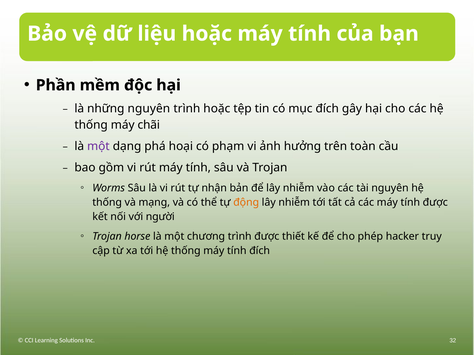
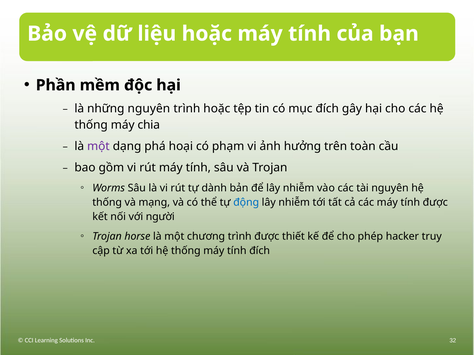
chãi: chãi -> chia (149, 125)
nhận: nhận -> dành (214, 188)
động colour: orange -> blue (246, 203)
